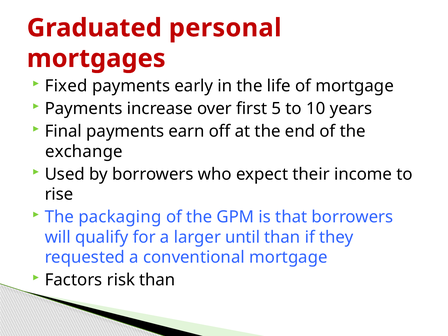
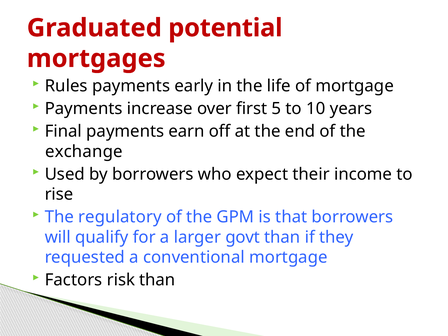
personal: personal -> potential (225, 28)
Fixed: Fixed -> Rules (66, 86)
packaging: packaging -> regulatory (120, 217)
until: until -> govt (243, 237)
